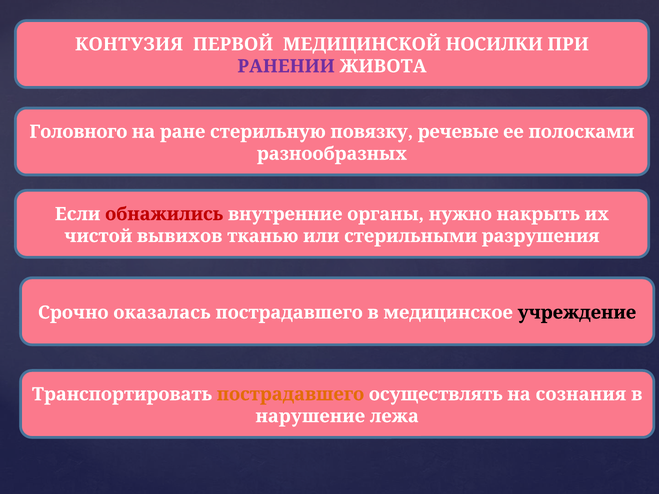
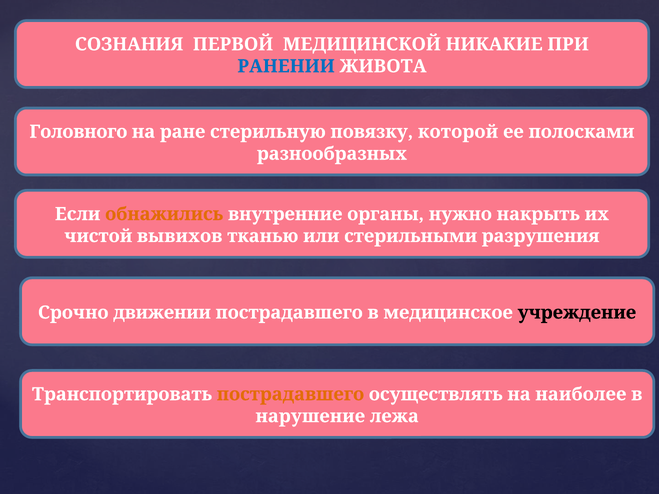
КОНТУЗИЯ: КОНТУЗИЯ -> СОЗНАНИЯ (129, 44)
НОСИЛКИ: НОСИЛКИ -> НИКАКИЕ (494, 44)
РАНЕНИИ colour: purple -> blue (286, 66)
речевые: речевые -> которой (458, 132)
обнажились colour: red -> orange (164, 214)
оказалась: оказалась -> движении (162, 313)
сознания: сознания -> наиболее (581, 394)
